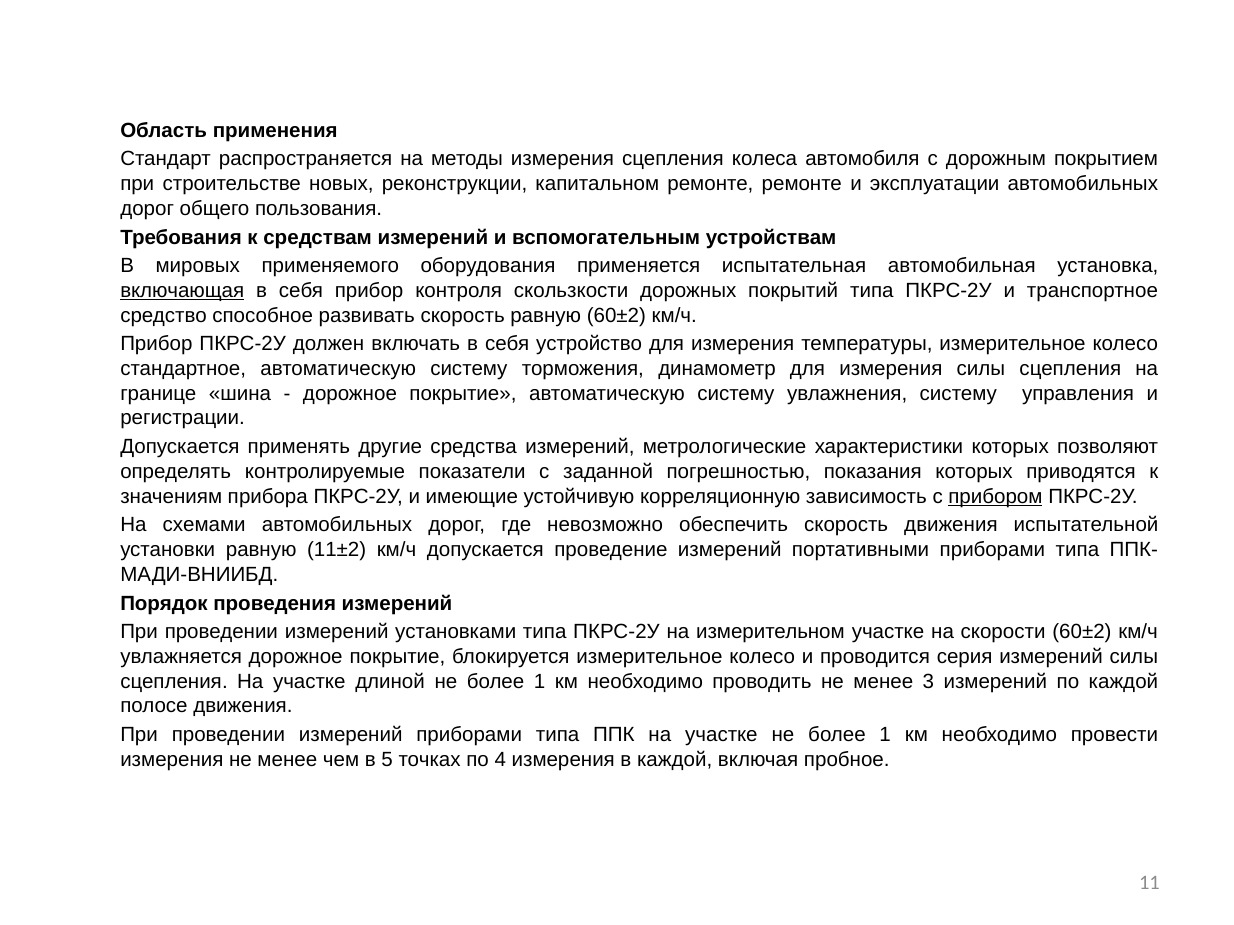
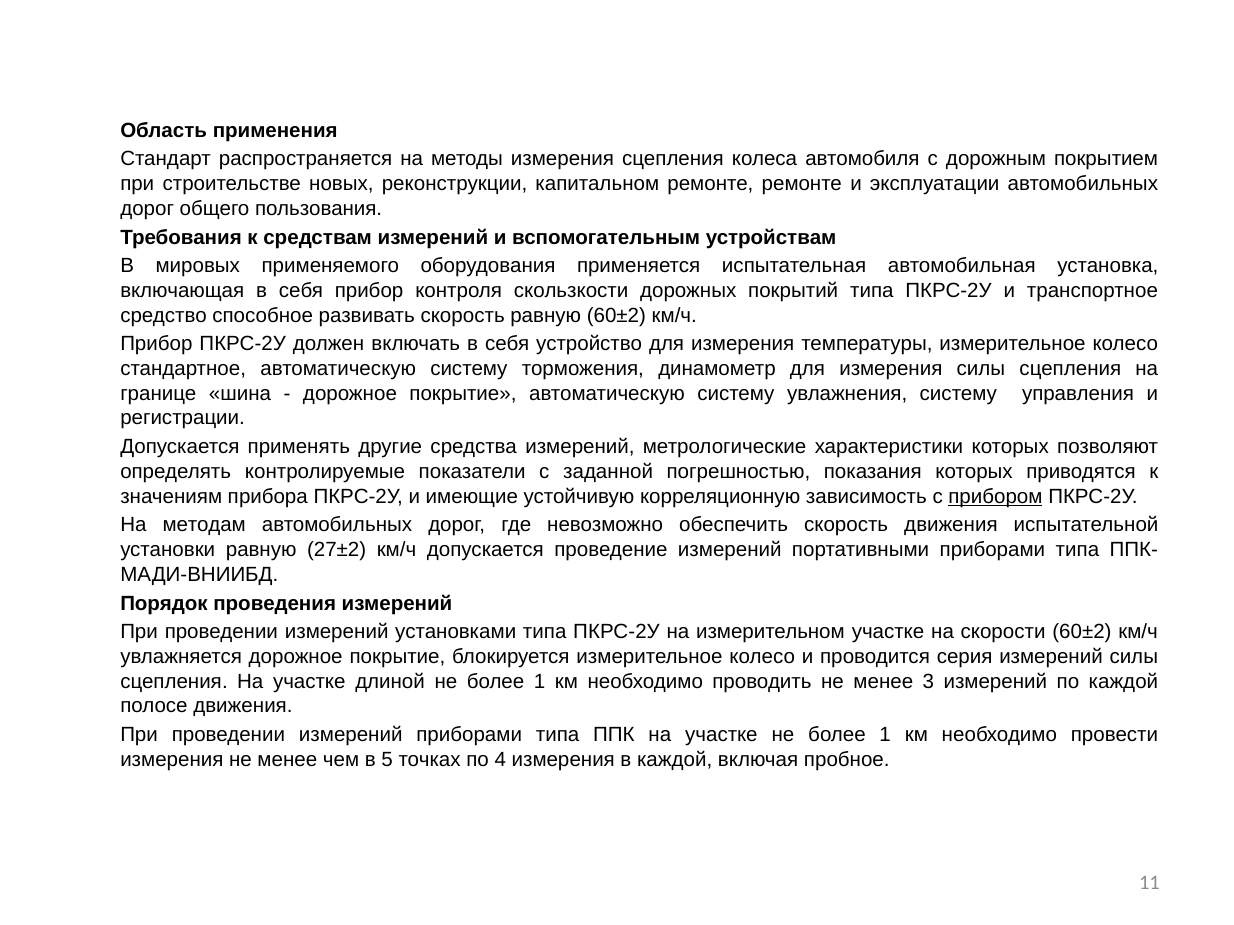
включающая underline: present -> none (182, 291)
схемами: схемами -> методам (204, 525)
11±2: 11±2 -> 27±2 (337, 550)
